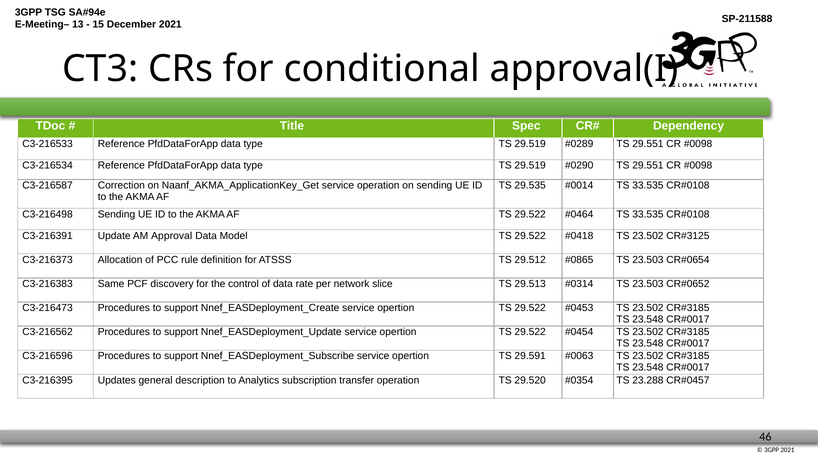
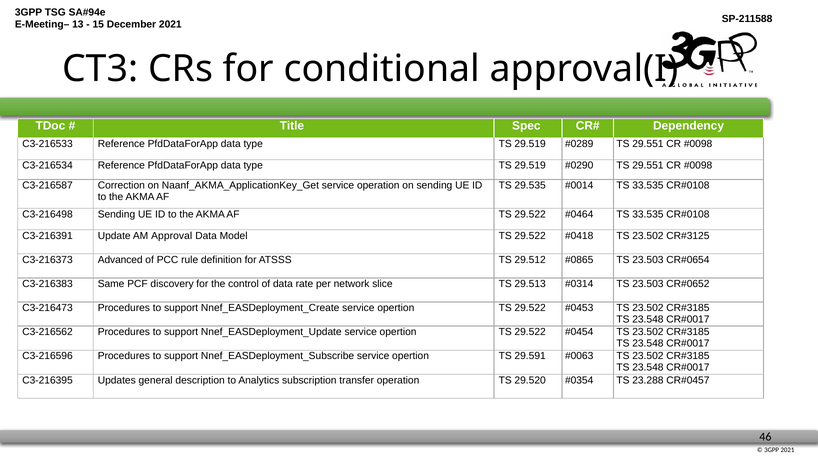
Allocation: Allocation -> Advanced (120, 260)
